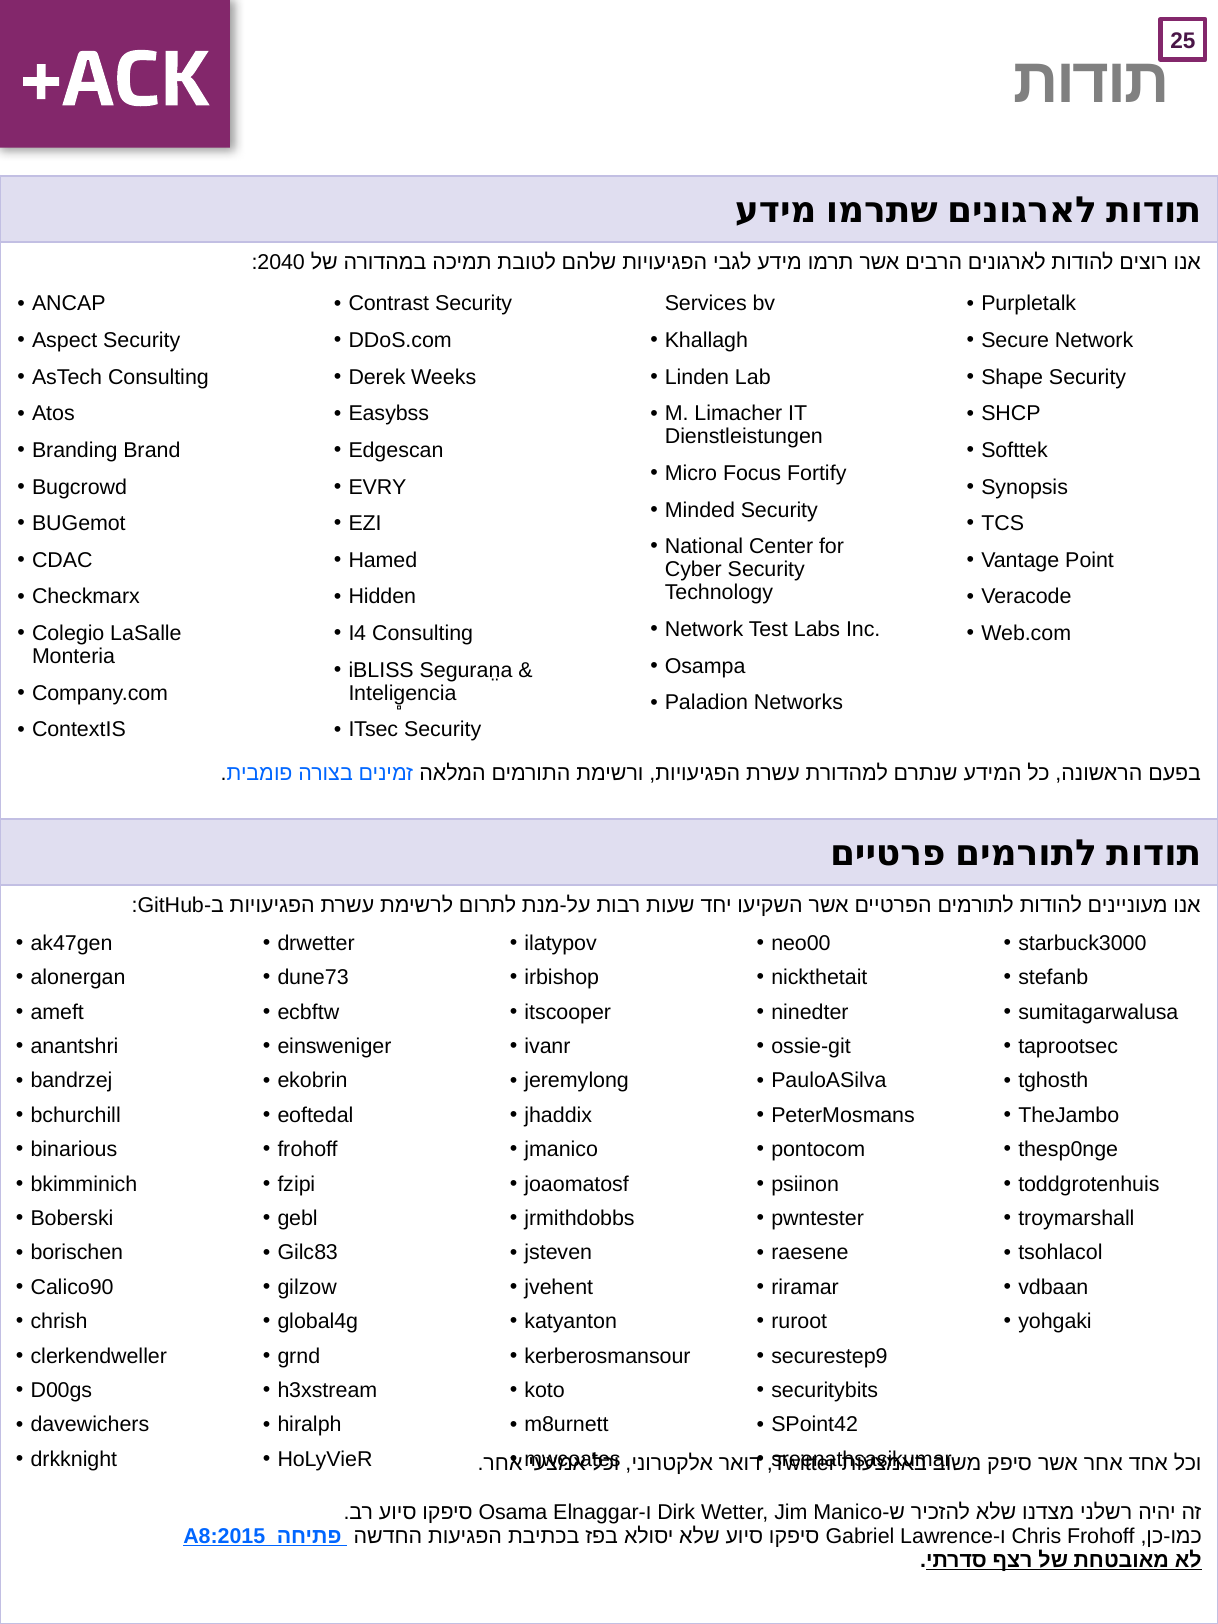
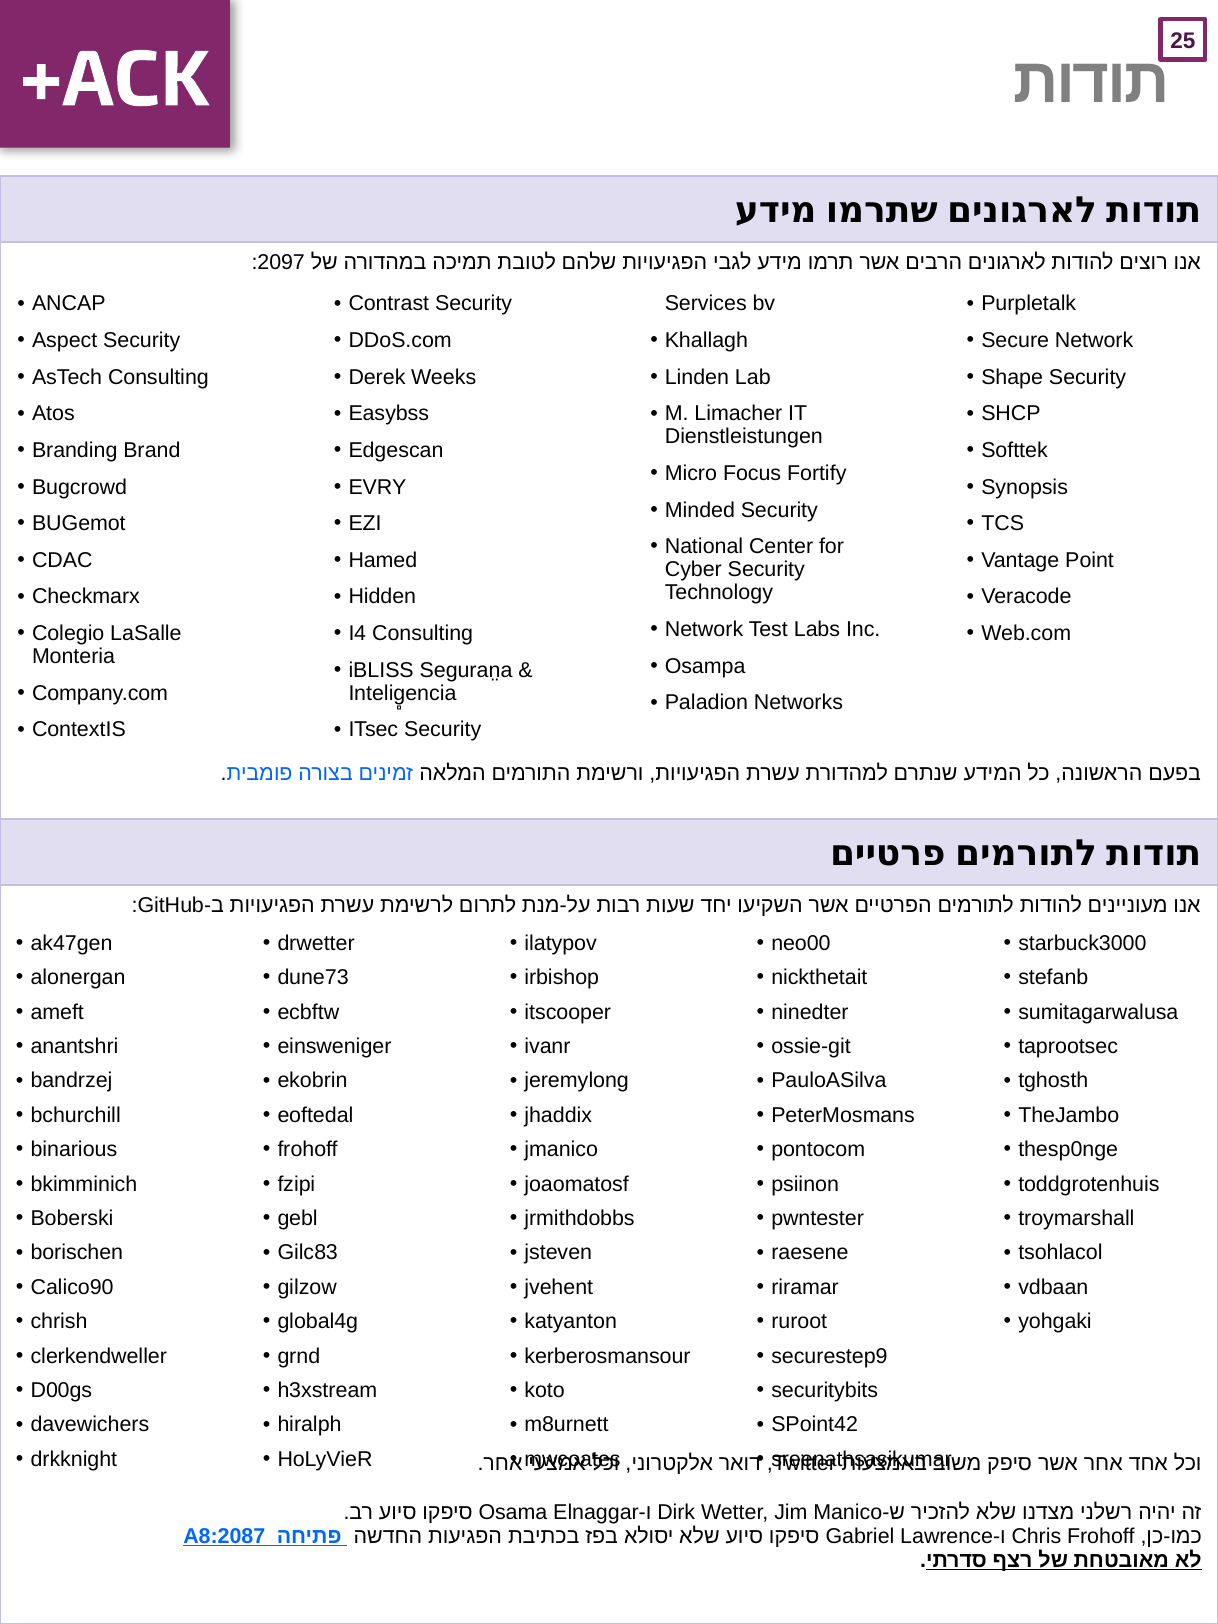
2040: 2040 -> 2097 (281, 262)
A8:2015: A8:2015 -> A8:2087 (224, 1536)
